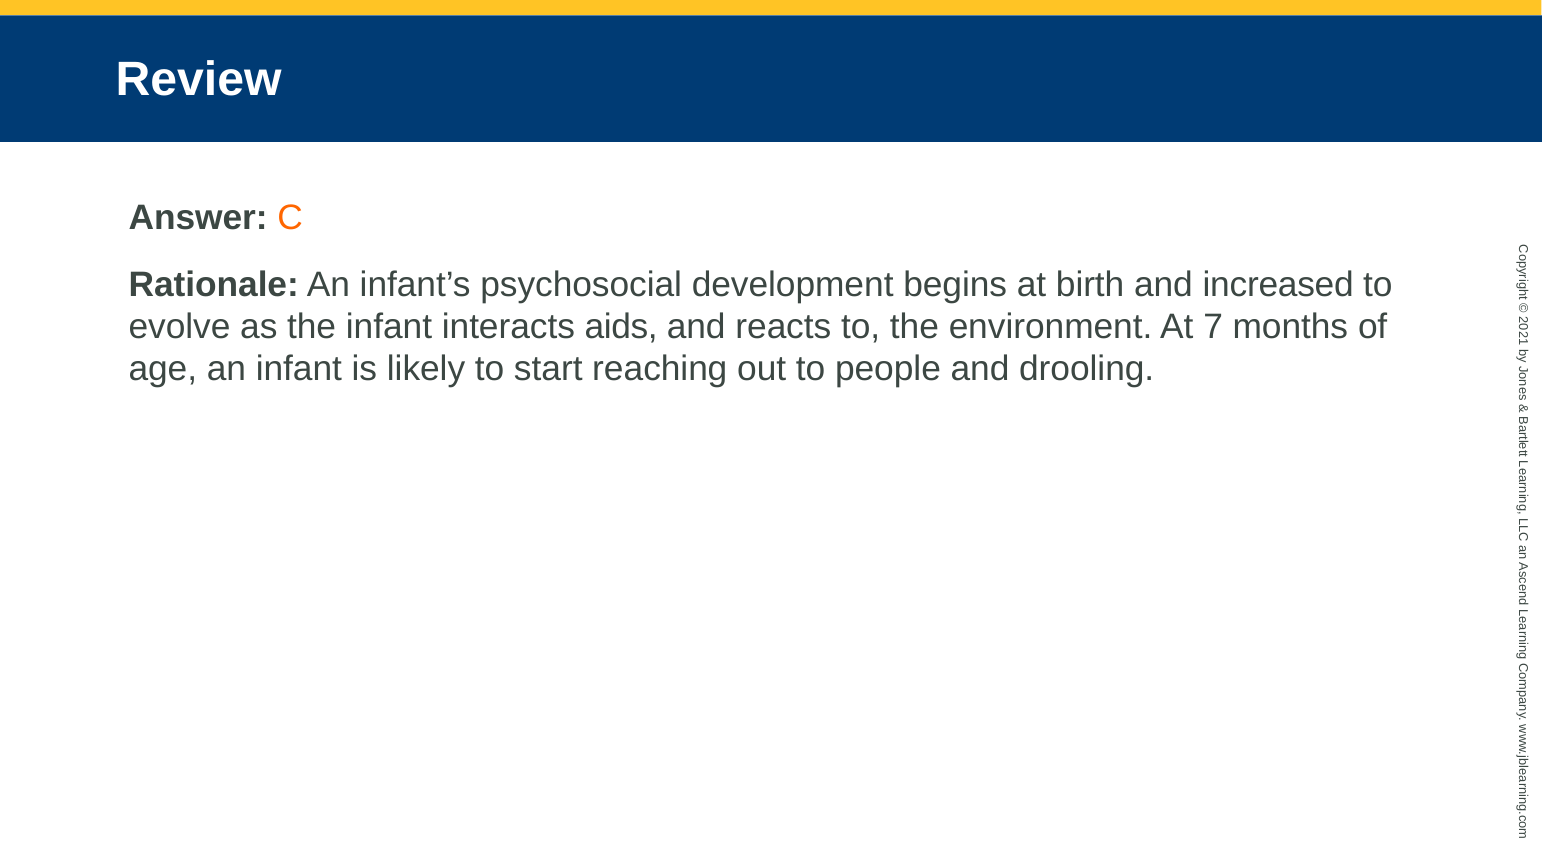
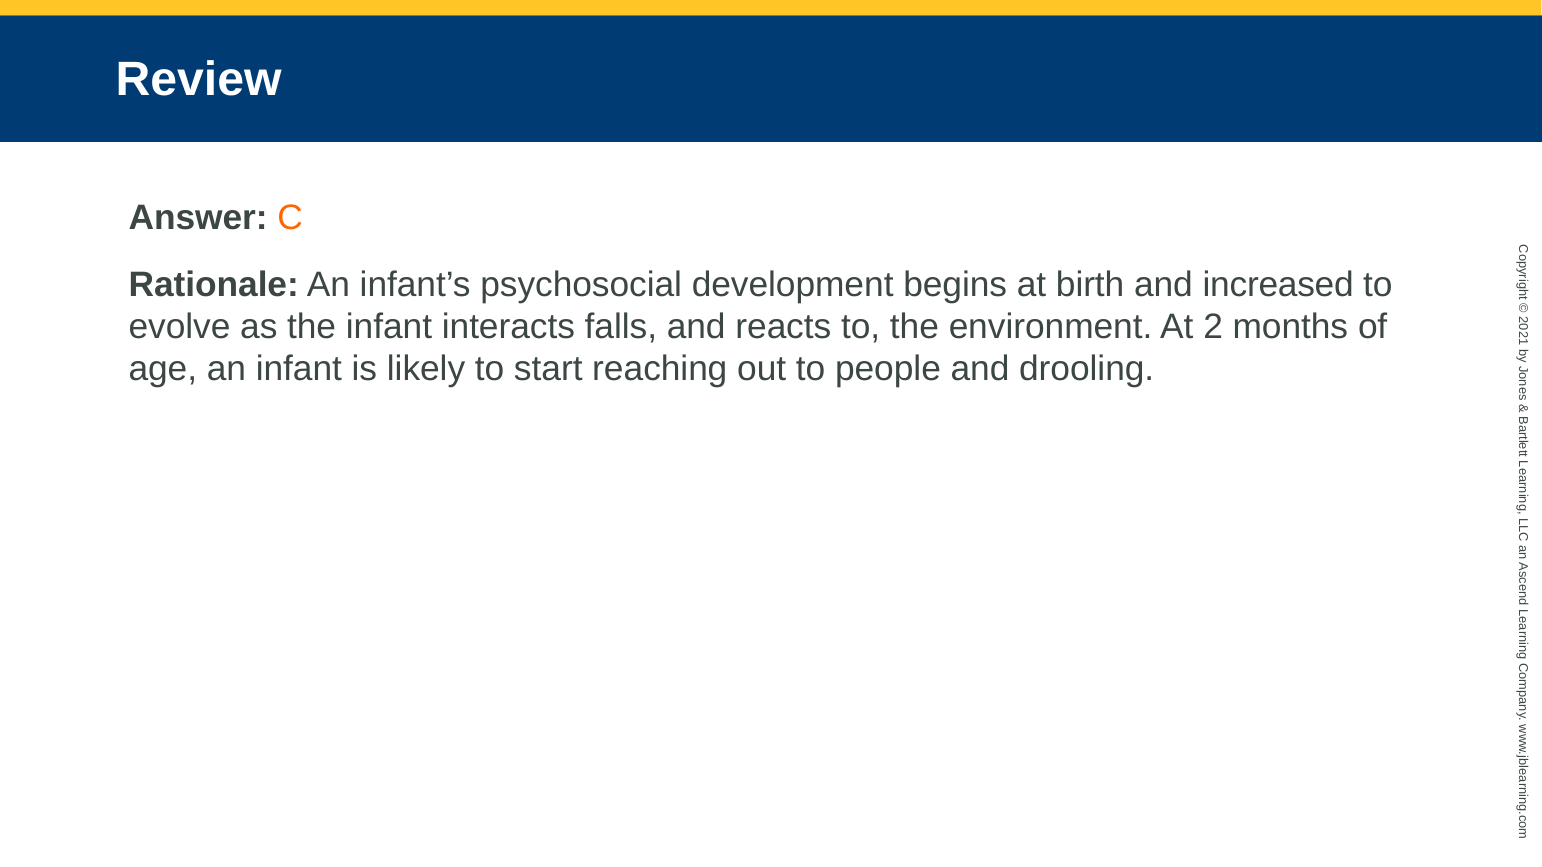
aids: aids -> falls (621, 327)
At 7: 7 -> 2 (1213, 327)
